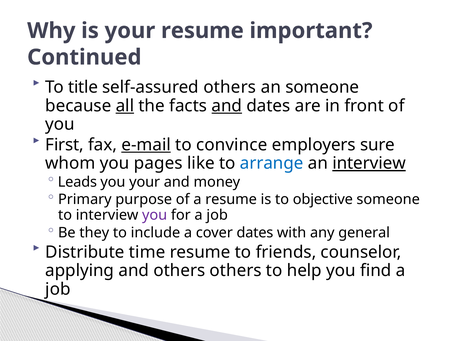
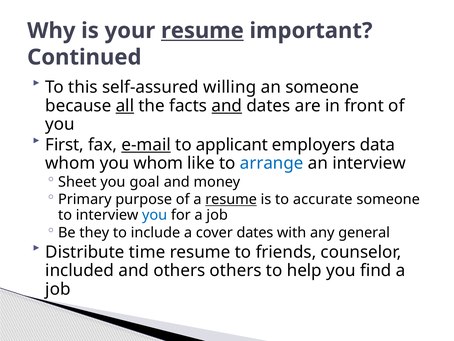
resume underline: none -> present (202, 31)
title: title -> this (83, 87)
self-assured others: others -> willing (230, 87)
convince: convince -> applicant (232, 145)
sure: sure -> data (378, 145)
you pages: pages -> whom (158, 163)
interview underline: present -> none (369, 163)
Leads: Leads -> Sheet (77, 182)
you your: your -> goal (145, 182)
resume underline: none -> present (231, 199)
objective: objective -> accurate (323, 199)
you colour: purple -> blue (155, 215)
applying: applying -> included (80, 270)
